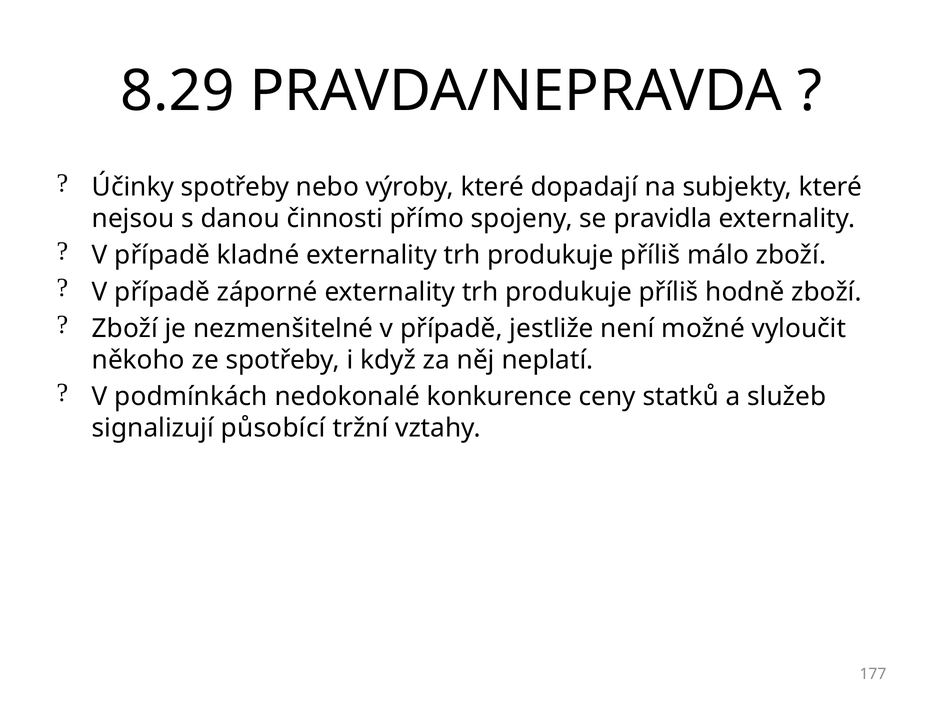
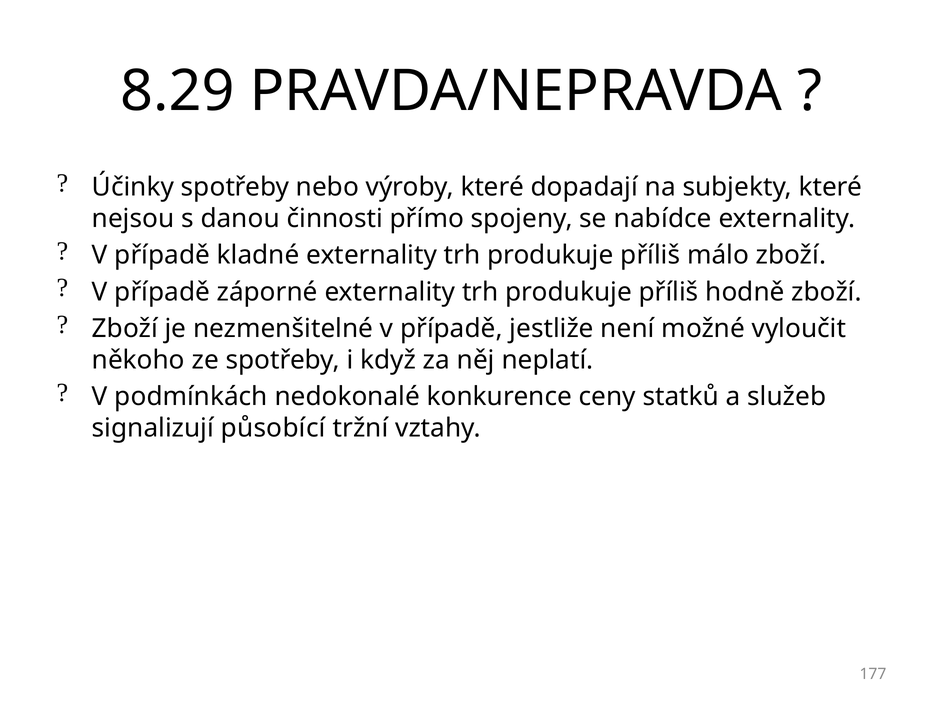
pravidla: pravidla -> nabídce (663, 219)
